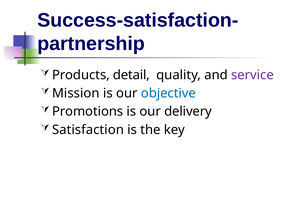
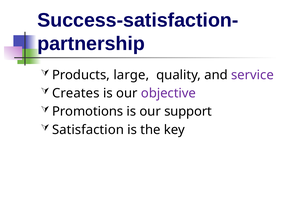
detail: detail -> large (131, 75)
Mission: Mission -> Creates (76, 93)
objective colour: blue -> purple (168, 93)
delivery: delivery -> support (188, 112)
